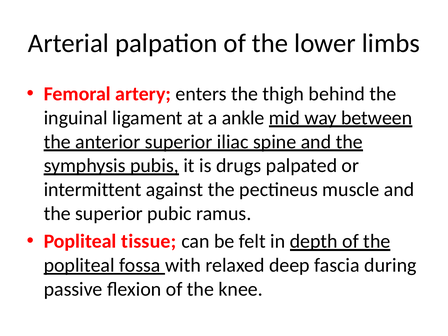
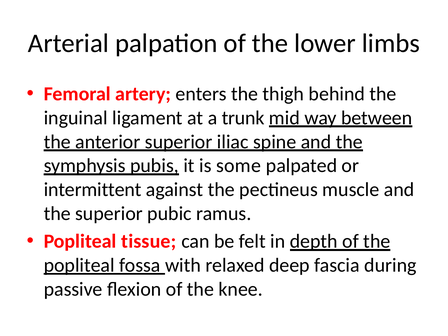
ankle: ankle -> trunk (243, 118)
drugs: drugs -> some (239, 166)
